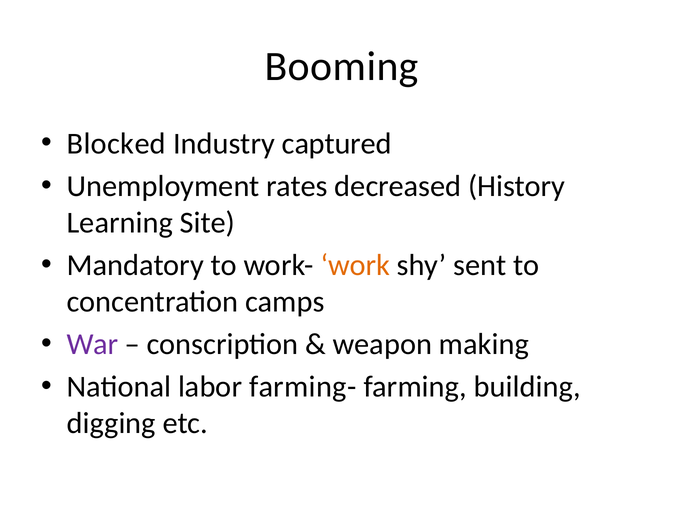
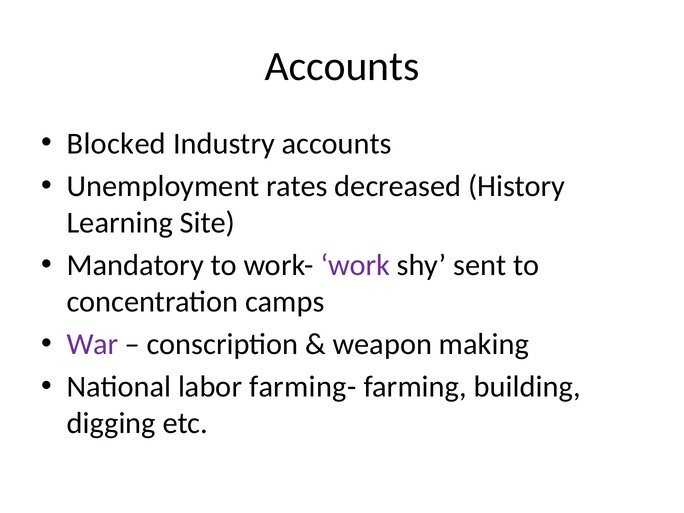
Booming: Booming -> Accounts (342, 66)
Industry captured: captured -> accounts (337, 143)
work colour: orange -> purple (355, 265)
